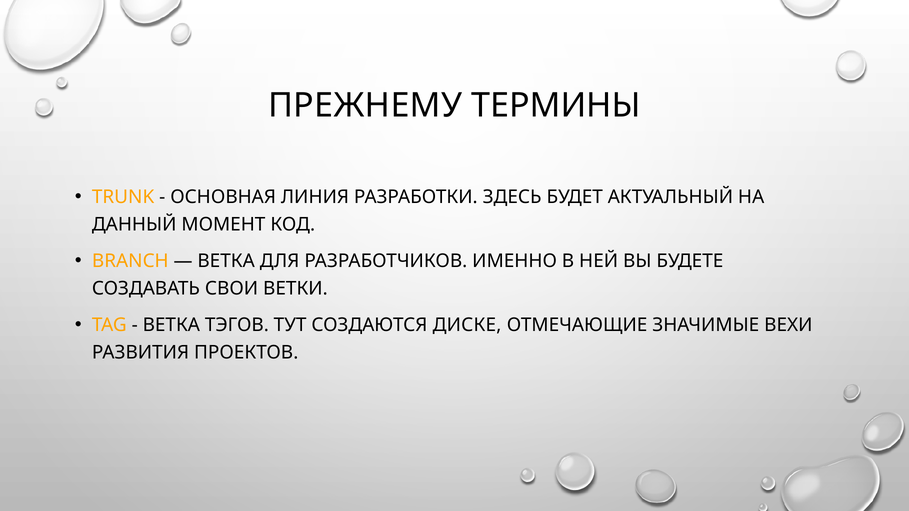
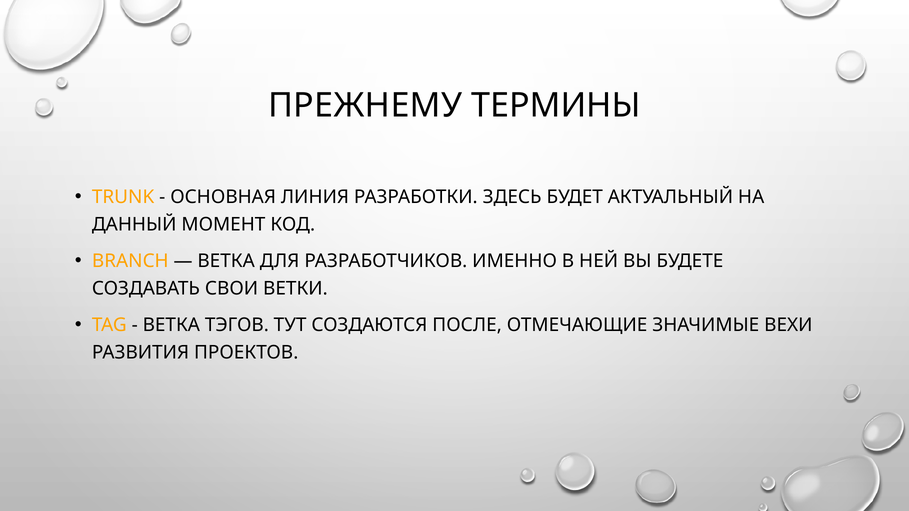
ДИСКЕ: ДИСКЕ -> ПОСЛЕ (467, 325)
